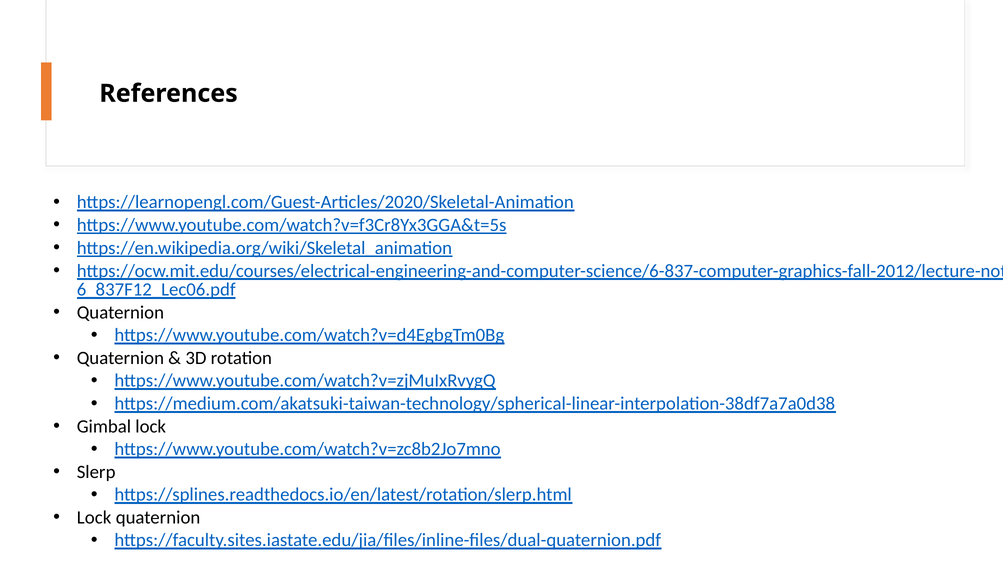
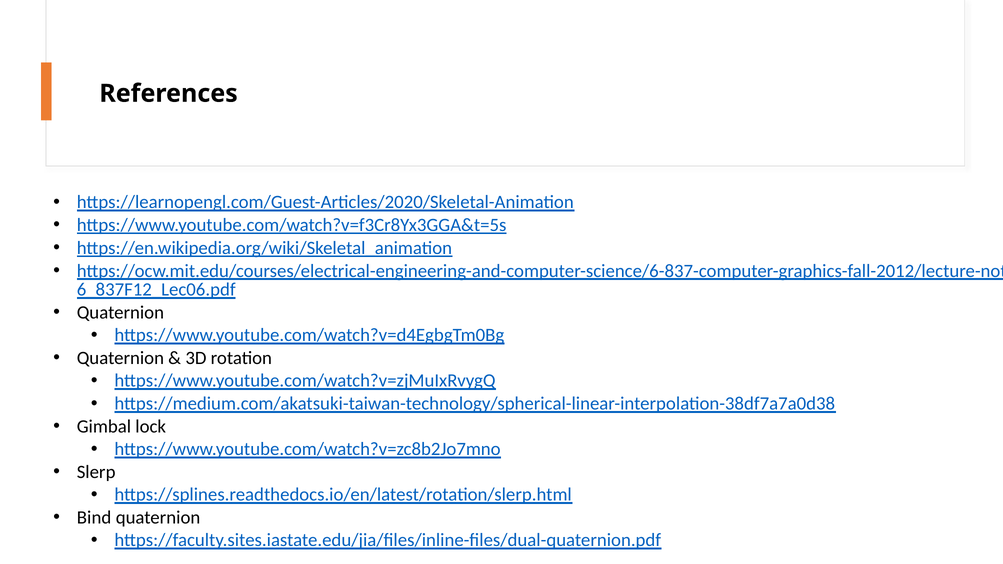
Lock: Lock -> Bind (94, 518)
